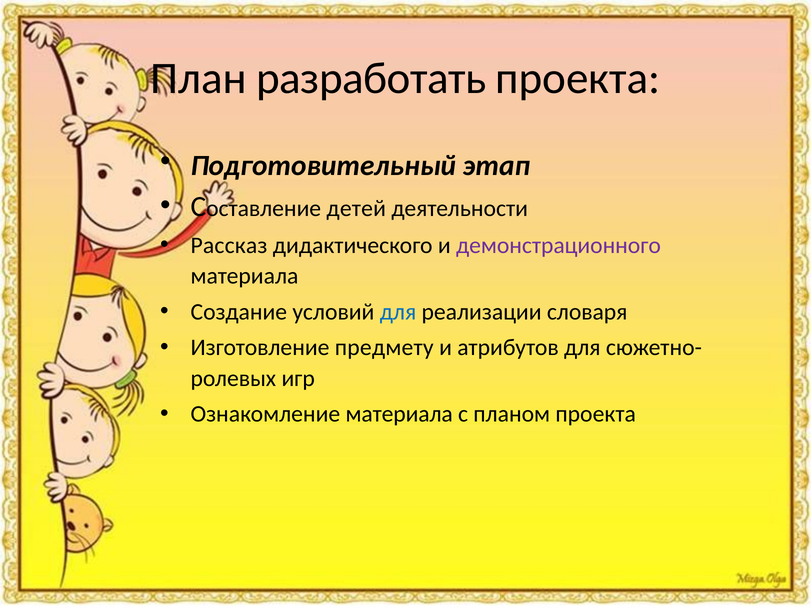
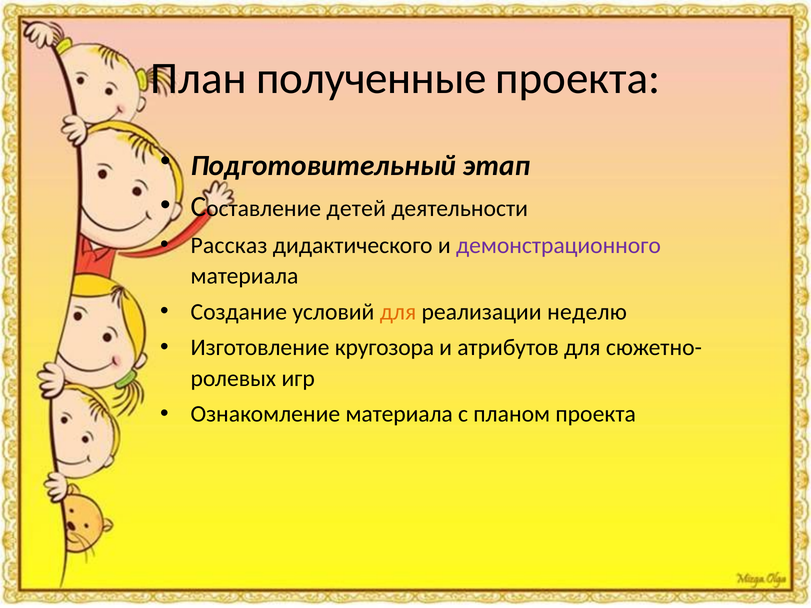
разработать: разработать -> полученные (371, 78)
для colour: blue -> orange (398, 312)
словаря: словаря -> неделю (587, 312)
предмету: предмету -> кругозора (384, 348)
